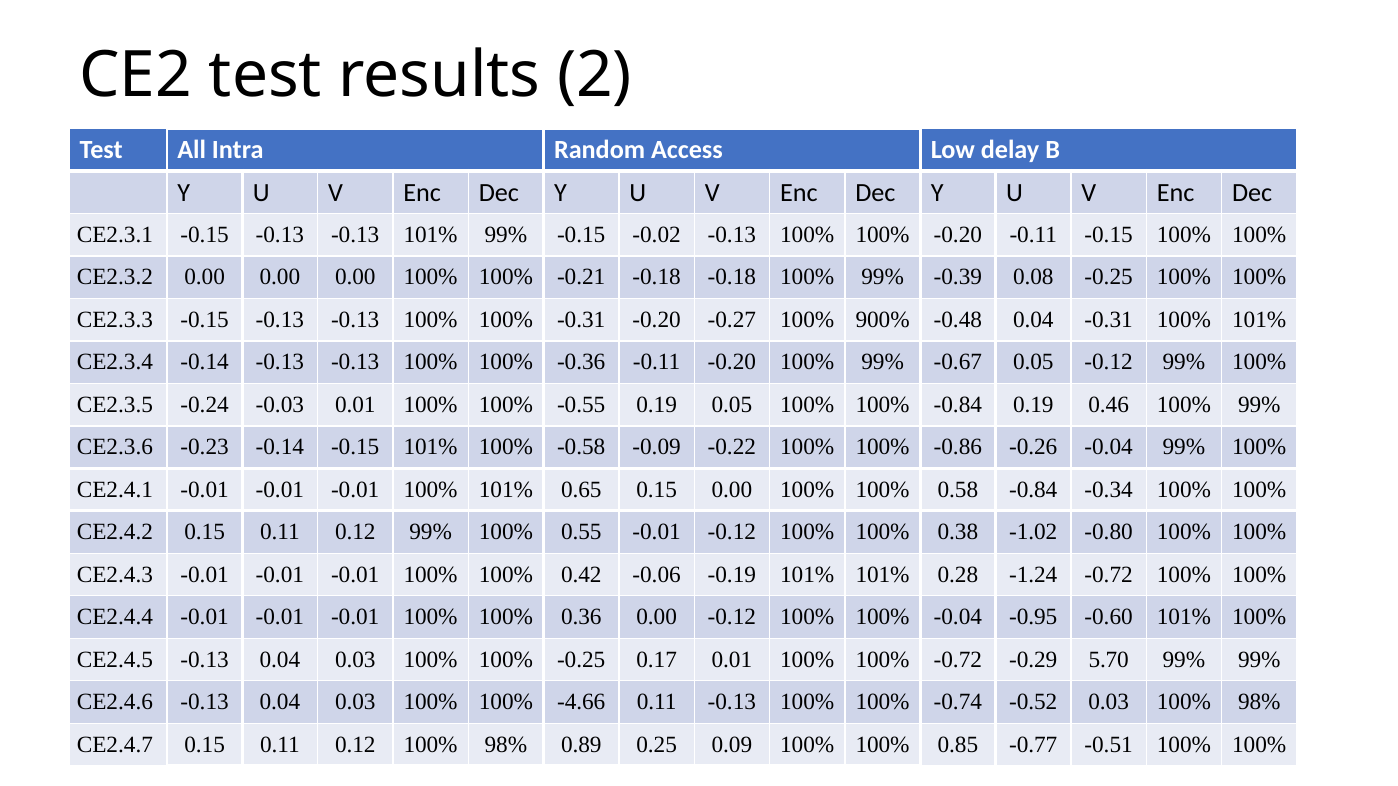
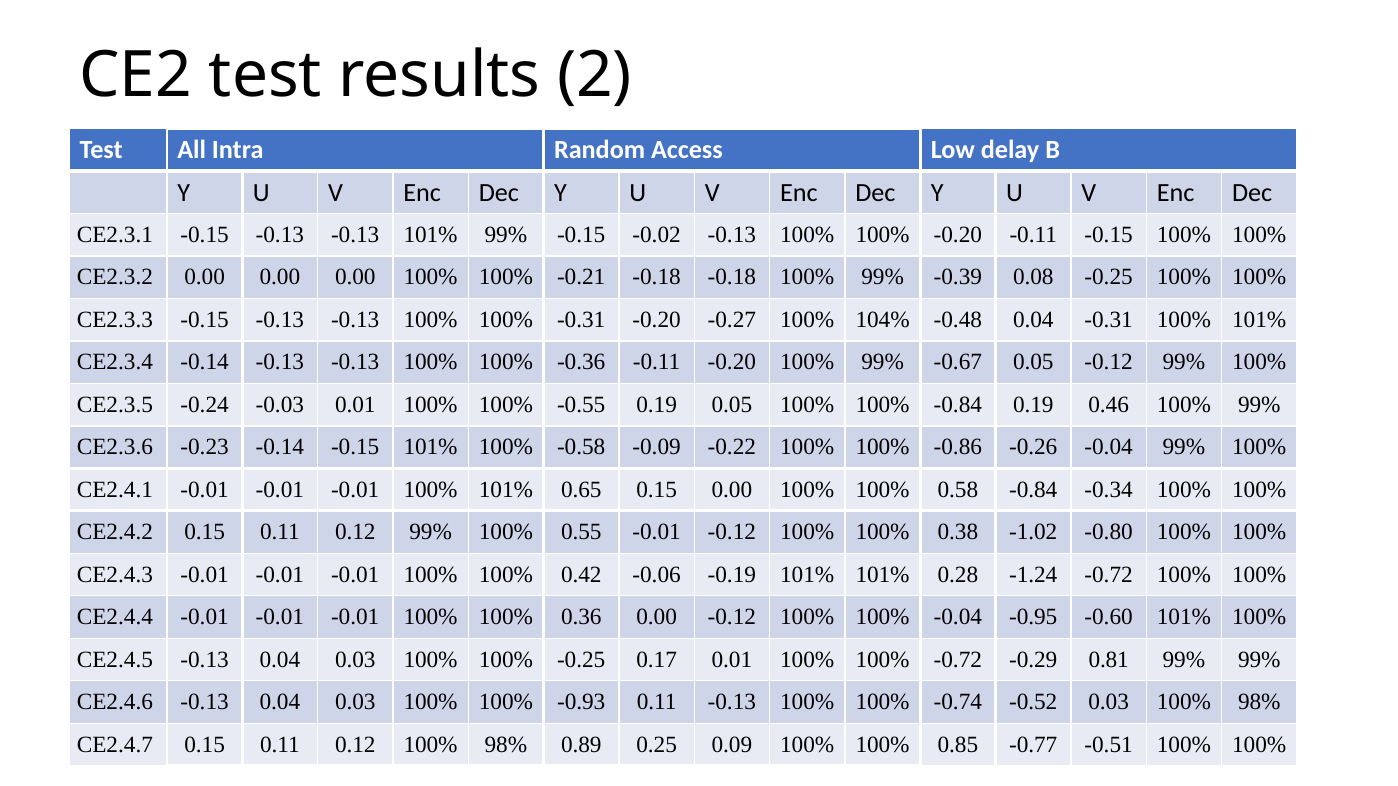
900%: 900% -> 104% (883, 320)
5.70: 5.70 -> 0.81 (1109, 660)
-4.66: -4.66 -> -0.93 (581, 703)
